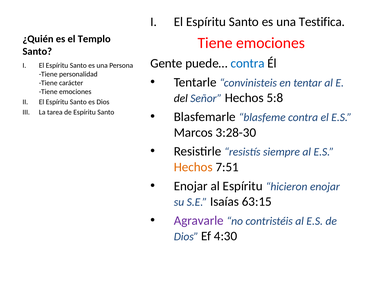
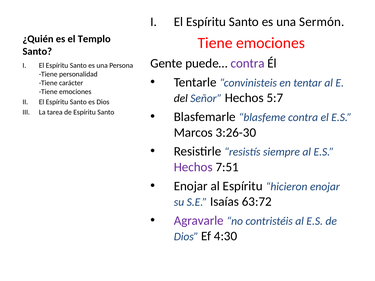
Testifica: Testifica -> Sermón (322, 22)
contra colour: blue -> purple (248, 63)
5:8: 5:8 -> 5:7 (275, 98)
3:28-30: 3:28-30 -> 3:26-30 (236, 133)
Hechos colour: orange -> purple (193, 167)
63:15: 63:15 -> 63:72 (257, 202)
